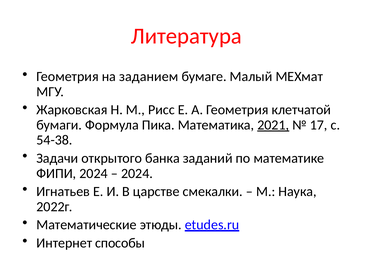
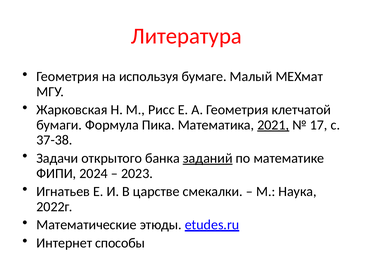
заданием: заданием -> используя (149, 77)
54-38: 54-38 -> 37-38 (54, 140)
заданий underline: none -> present (208, 158)
2024: 2024 -> 2023 (137, 173)
